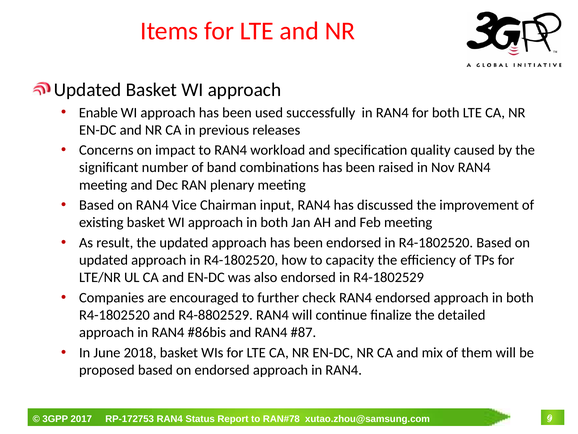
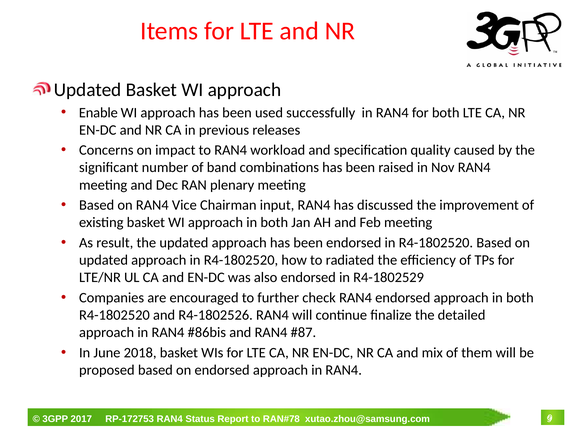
capacity: capacity -> radiated (350, 260)
R4-8802529: R4-8802529 -> R4-1802526 (216, 315)
